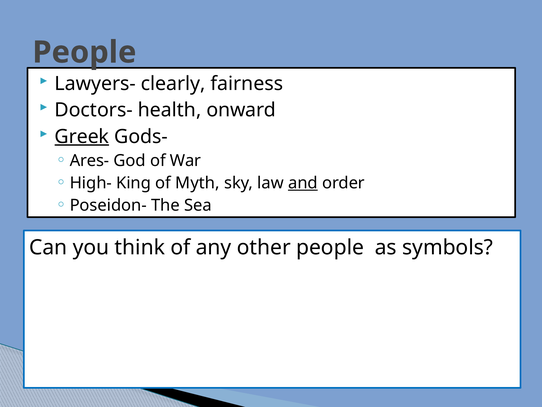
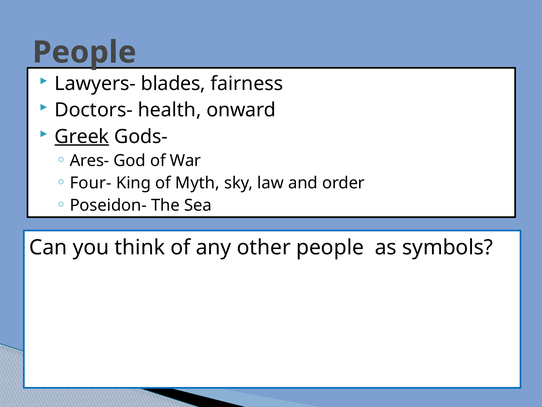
clearly: clearly -> blades (173, 84)
High-: High- -> Four- (91, 183)
and underline: present -> none (303, 183)
